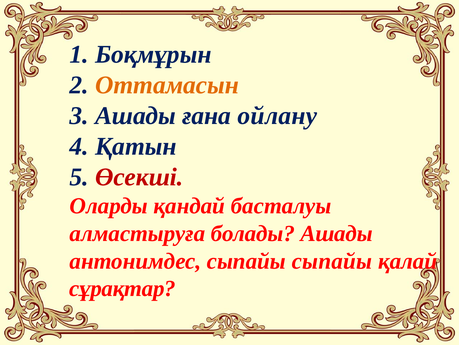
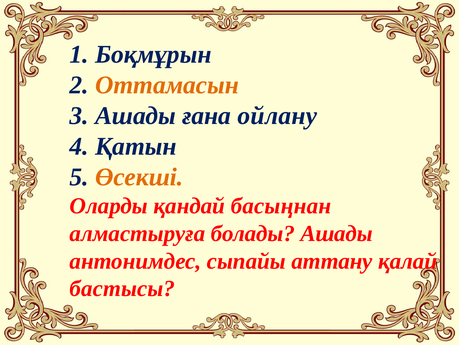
Өсекші colour: red -> orange (139, 177)
басталуы: басталуы -> басыңнан (281, 205)
сыпайы сыпайы: сыпайы -> аттану (332, 261)
сұрақтар: сұрақтар -> бастысы (122, 288)
